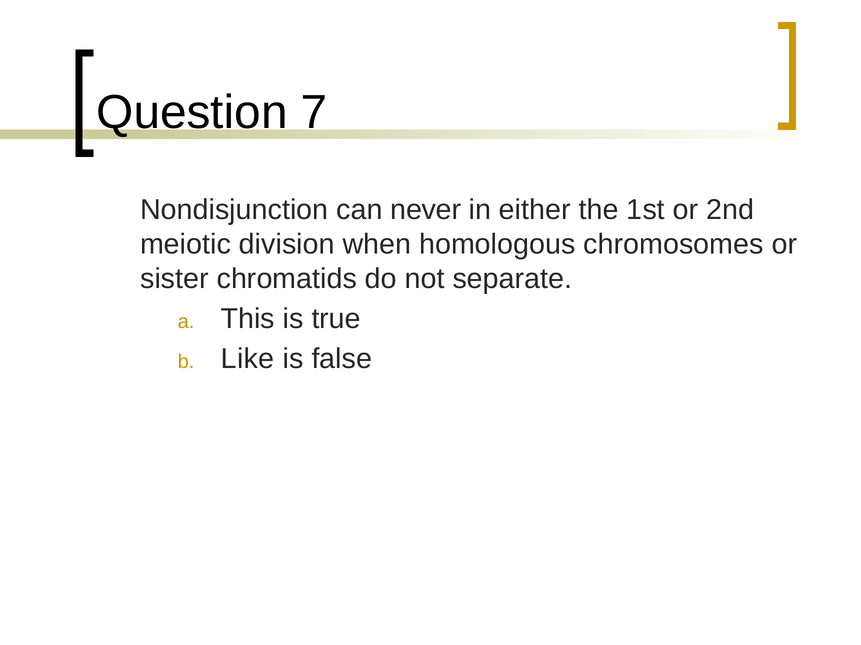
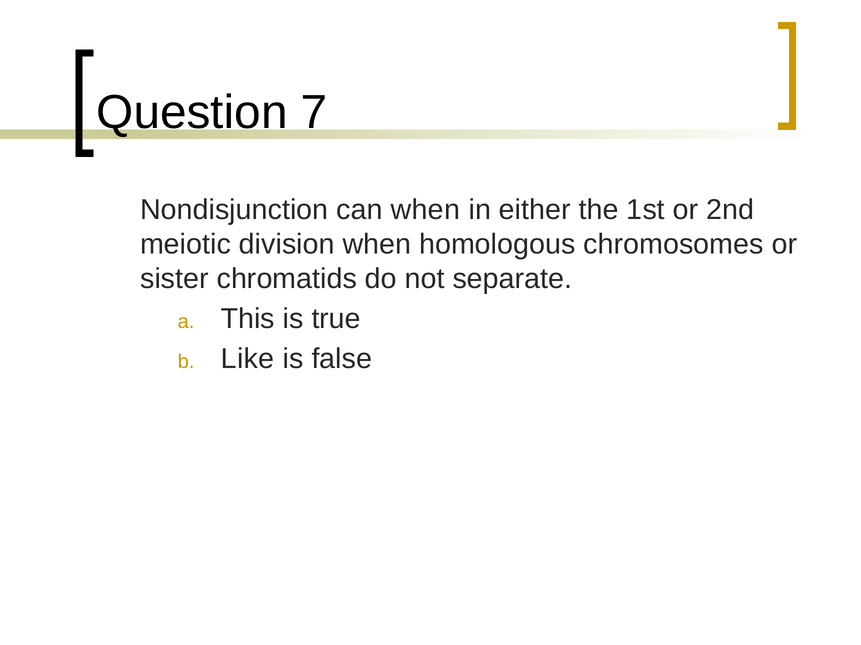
can never: never -> when (425, 210)
